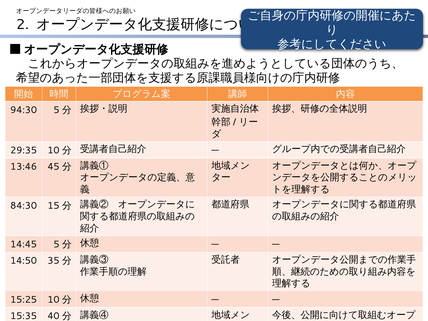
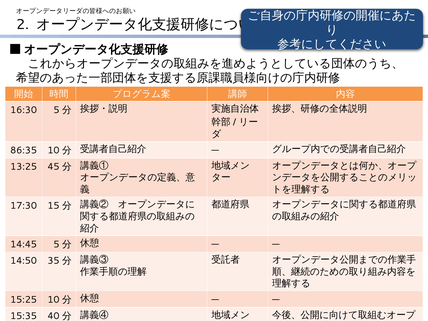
94:30: 94:30 -> 16:30 (24, 110)
29:35: 29:35 -> 86:35 (24, 150)
13:46: 13:46 -> 13:25 (24, 167)
84:30: 84:30 -> 17:30 (24, 206)
